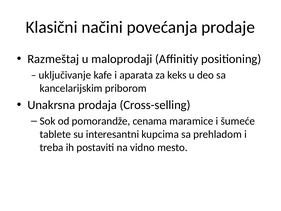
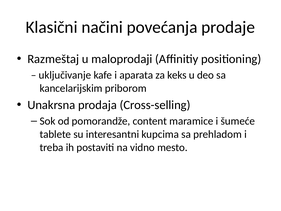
cenama: cenama -> content (150, 121)
